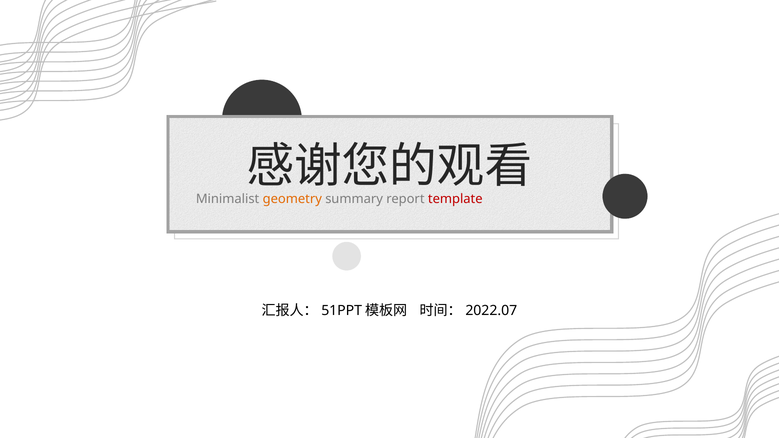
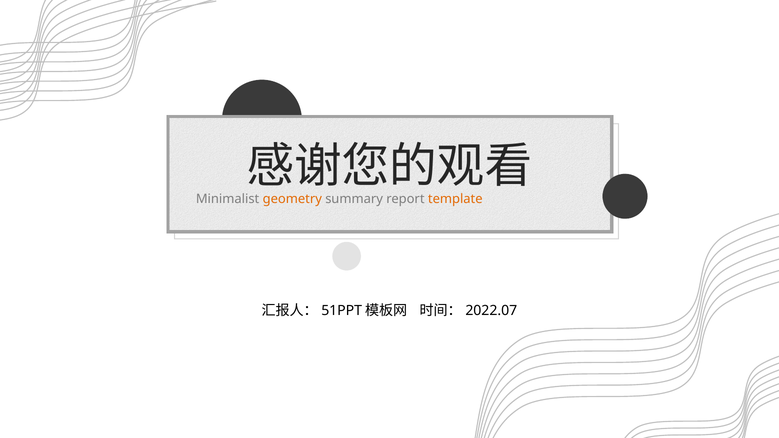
template colour: red -> orange (455, 199)
